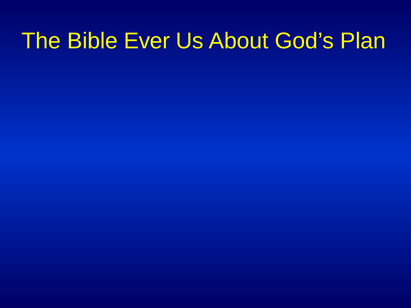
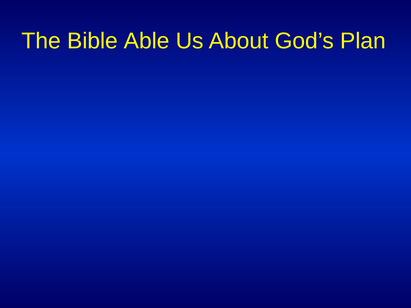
Ever: Ever -> Able (147, 41)
